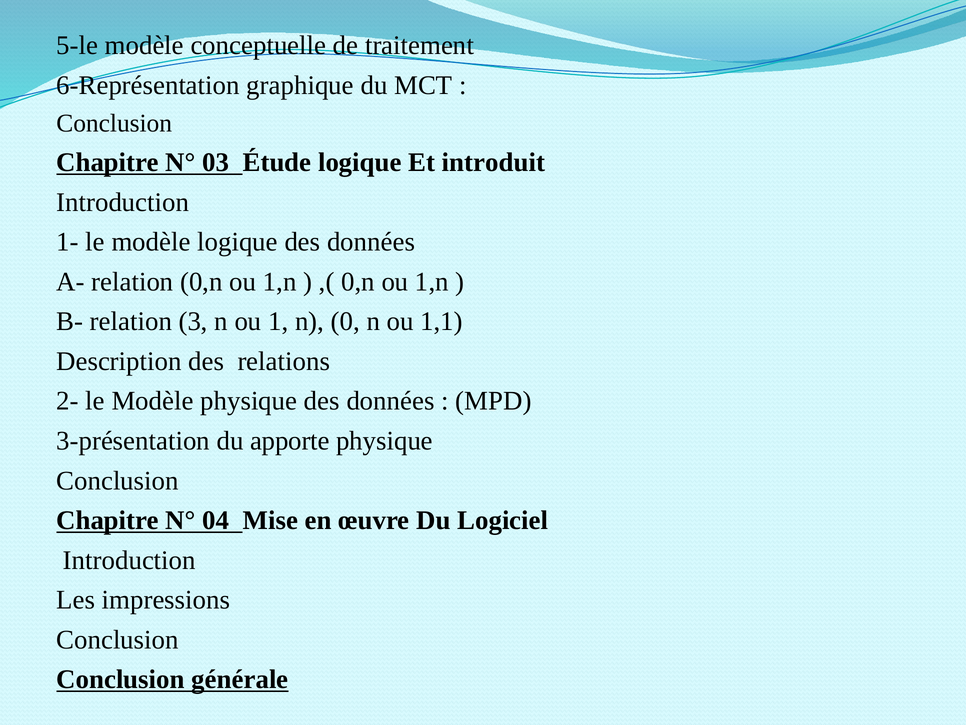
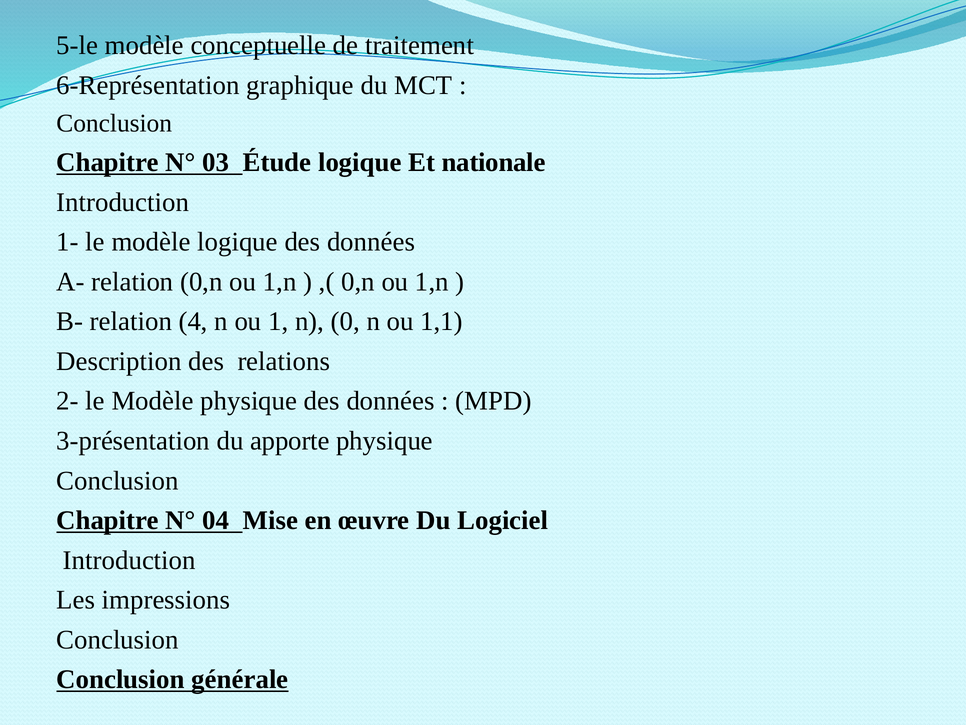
introduit: introduit -> nationale (494, 162)
3: 3 -> 4 (193, 321)
